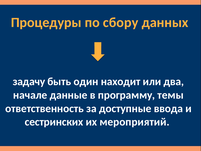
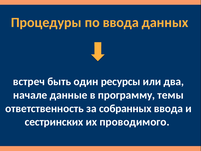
по сбору: сбору -> ввода (121, 22)
задачу: задачу -> встреч (29, 82)
находит: находит -> ресурсы (121, 82)
доступные: доступные -> собранных (125, 108)
мероприятий: мероприятий -> проводимого (135, 122)
